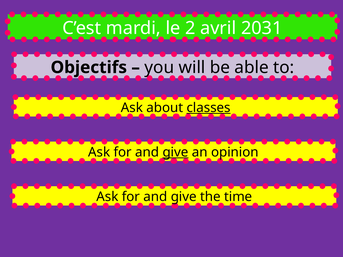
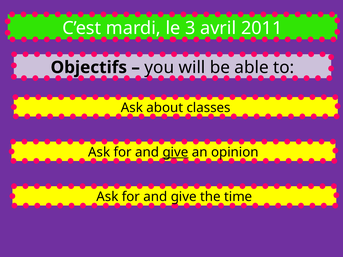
2: 2 -> 3 (190, 28)
2031: 2031 -> 2011 (262, 28)
classes underline: present -> none (209, 108)
